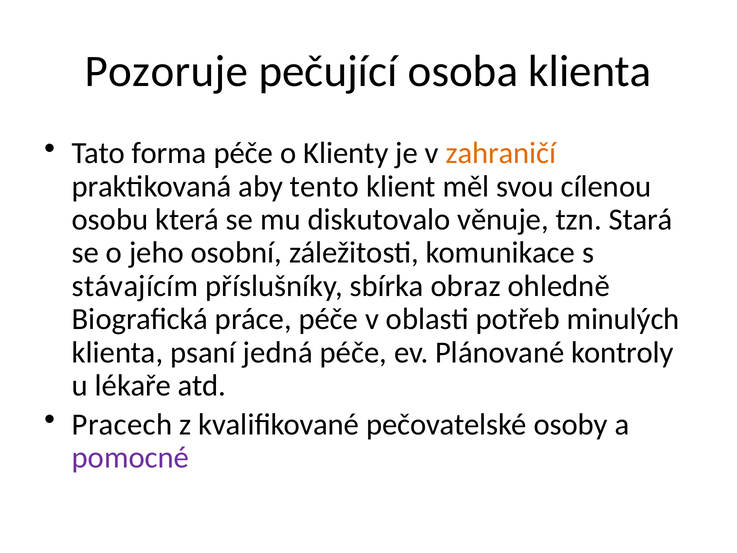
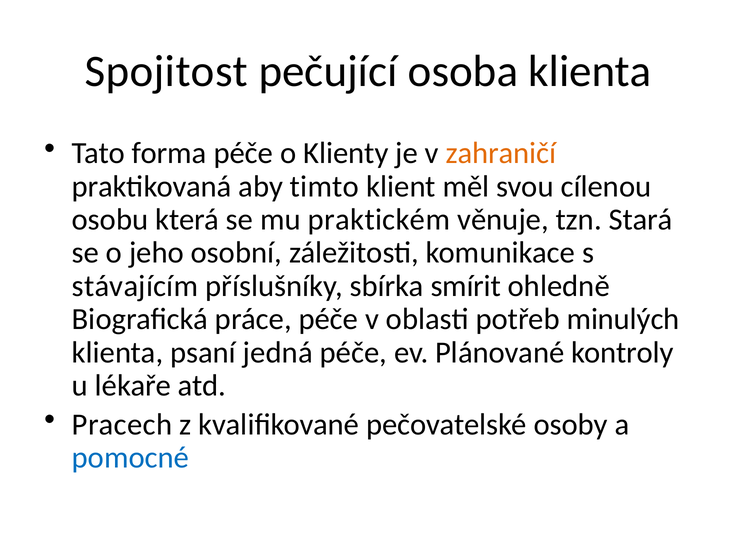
Pozoruje: Pozoruje -> Spojitost (166, 71)
tento: tento -> timto (324, 186)
diskutovalo: diskutovalo -> praktickém (379, 220)
obraz: obraz -> smírit (466, 286)
pomocné colour: purple -> blue (130, 458)
